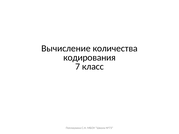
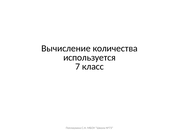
кодирования: кодирования -> используется (90, 58)
